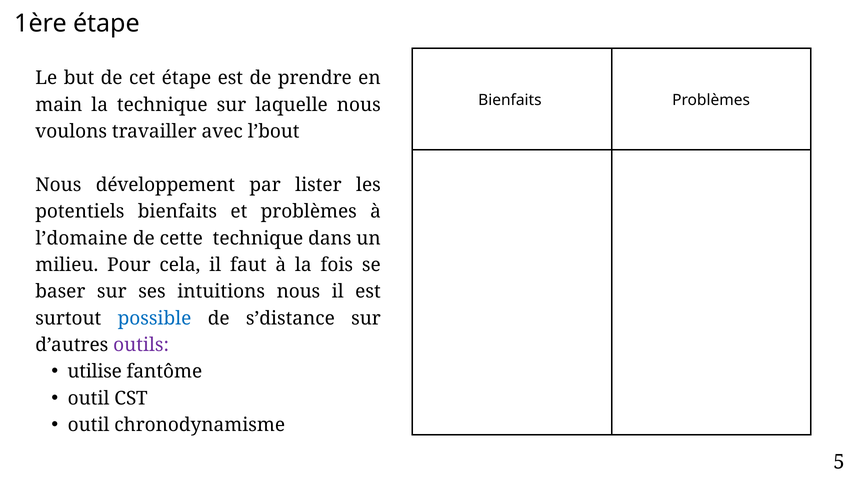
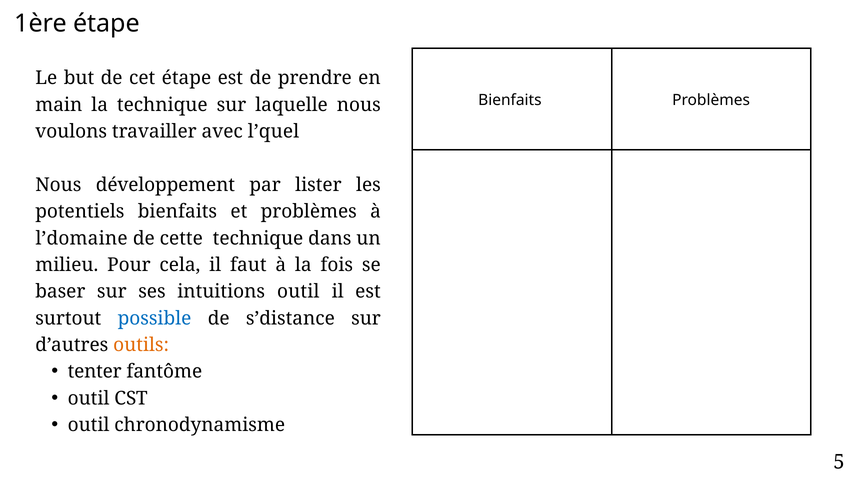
l’bout: l’bout -> l’quel (274, 132)
intuitions nous: nous -> outil (298, 292)
outils colour: purple -> orange (141, 345)
utilise: utilise -> tenter (95, 372)
